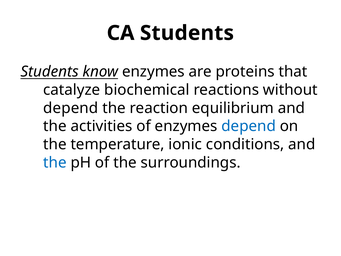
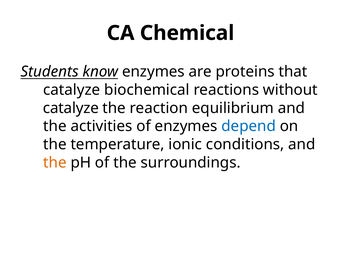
CA Students: Students -> Chemical (187, 33)
depend: depend -> catalyze (71, 108)
the colour: blue -> orange (55, 162)
